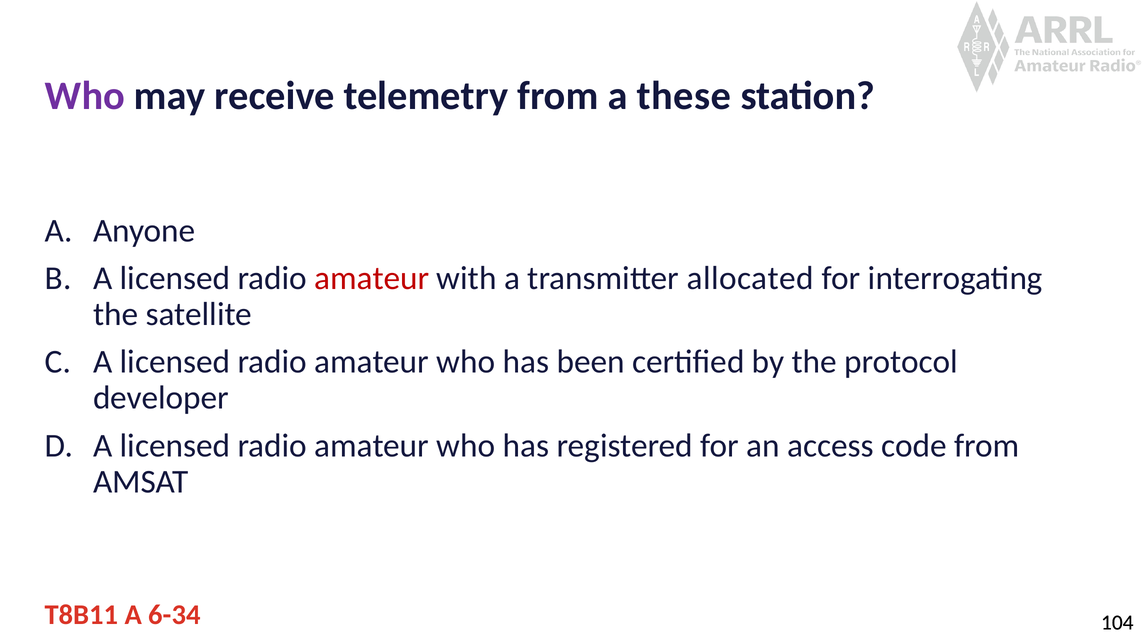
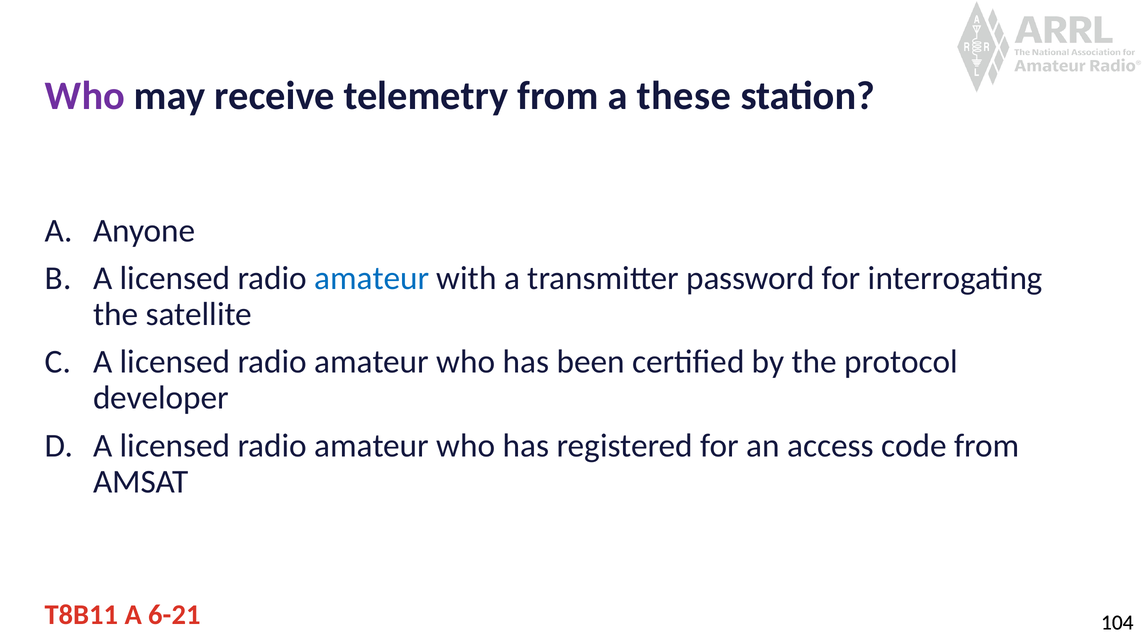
amateur colour: red -> blue (372, 278)
allocated: allocated -> password (750, 278)
6-34: 6-34 -> 6-21 (174, 615)
